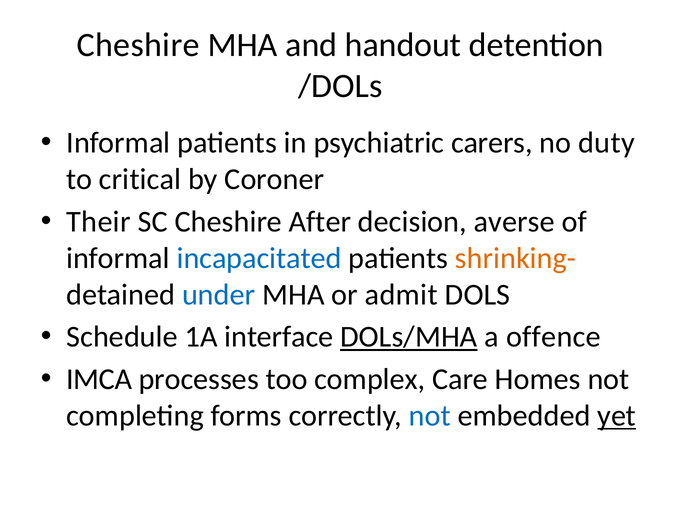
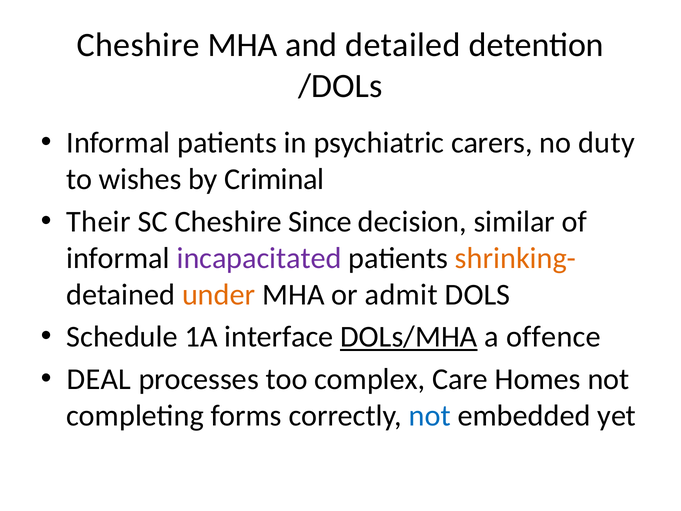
handout: handout -> detailed (403, 45)
critical: critical -> wishes (140, 179)
Coroner: Coroner -> Criminal (274, 179)
After: After -> Since (320, 222)
averse: averse -> similar (514, 222)
incapacitated colour: blue -> purple (259, 258)
under colour: blue -> orange (219, 294)
IMCA: IMCA -> DEAL (99, 379)
yet underline: present -> none (617, 416)
